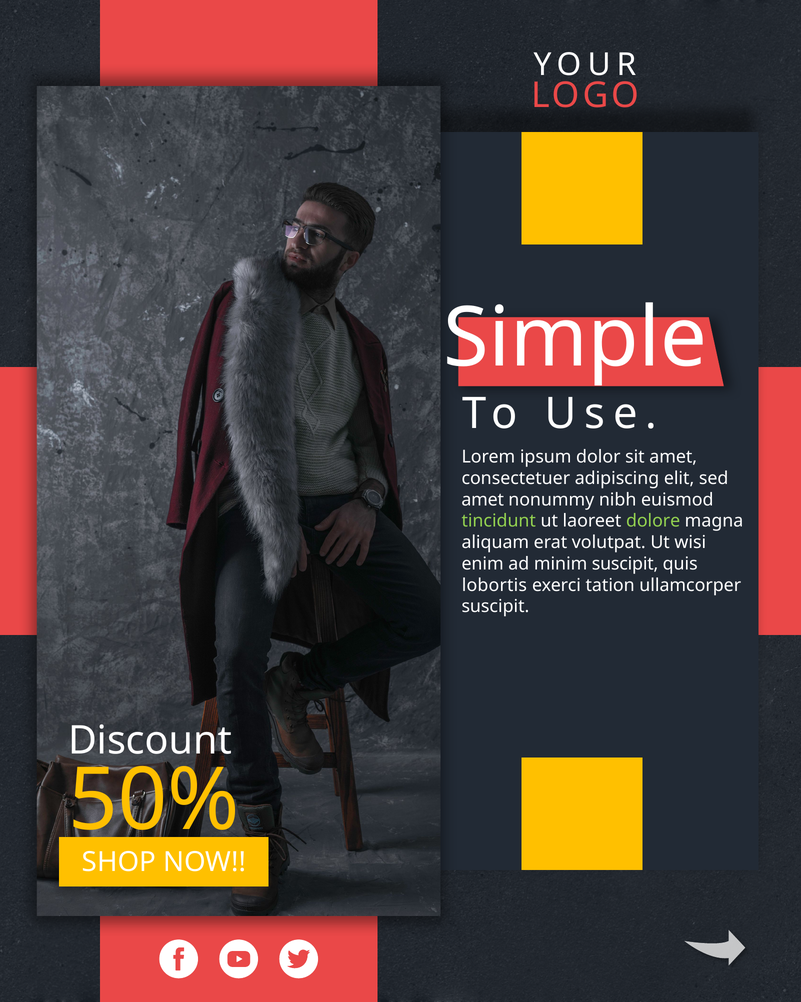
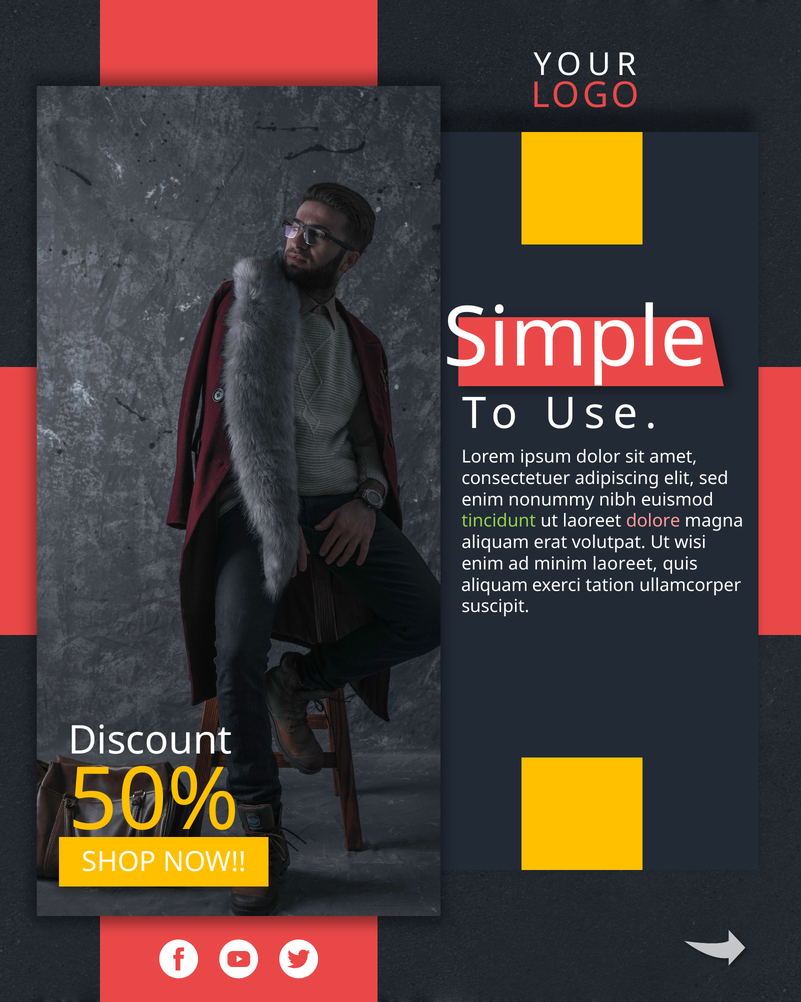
amet: amet -> enim (483, 499)
dolore colour: light green -> pink (653, 521)
minim suscipit: suscipit -> laoreet (625, 563)
lobortis: lobortis -> aliquam (495, 585)
